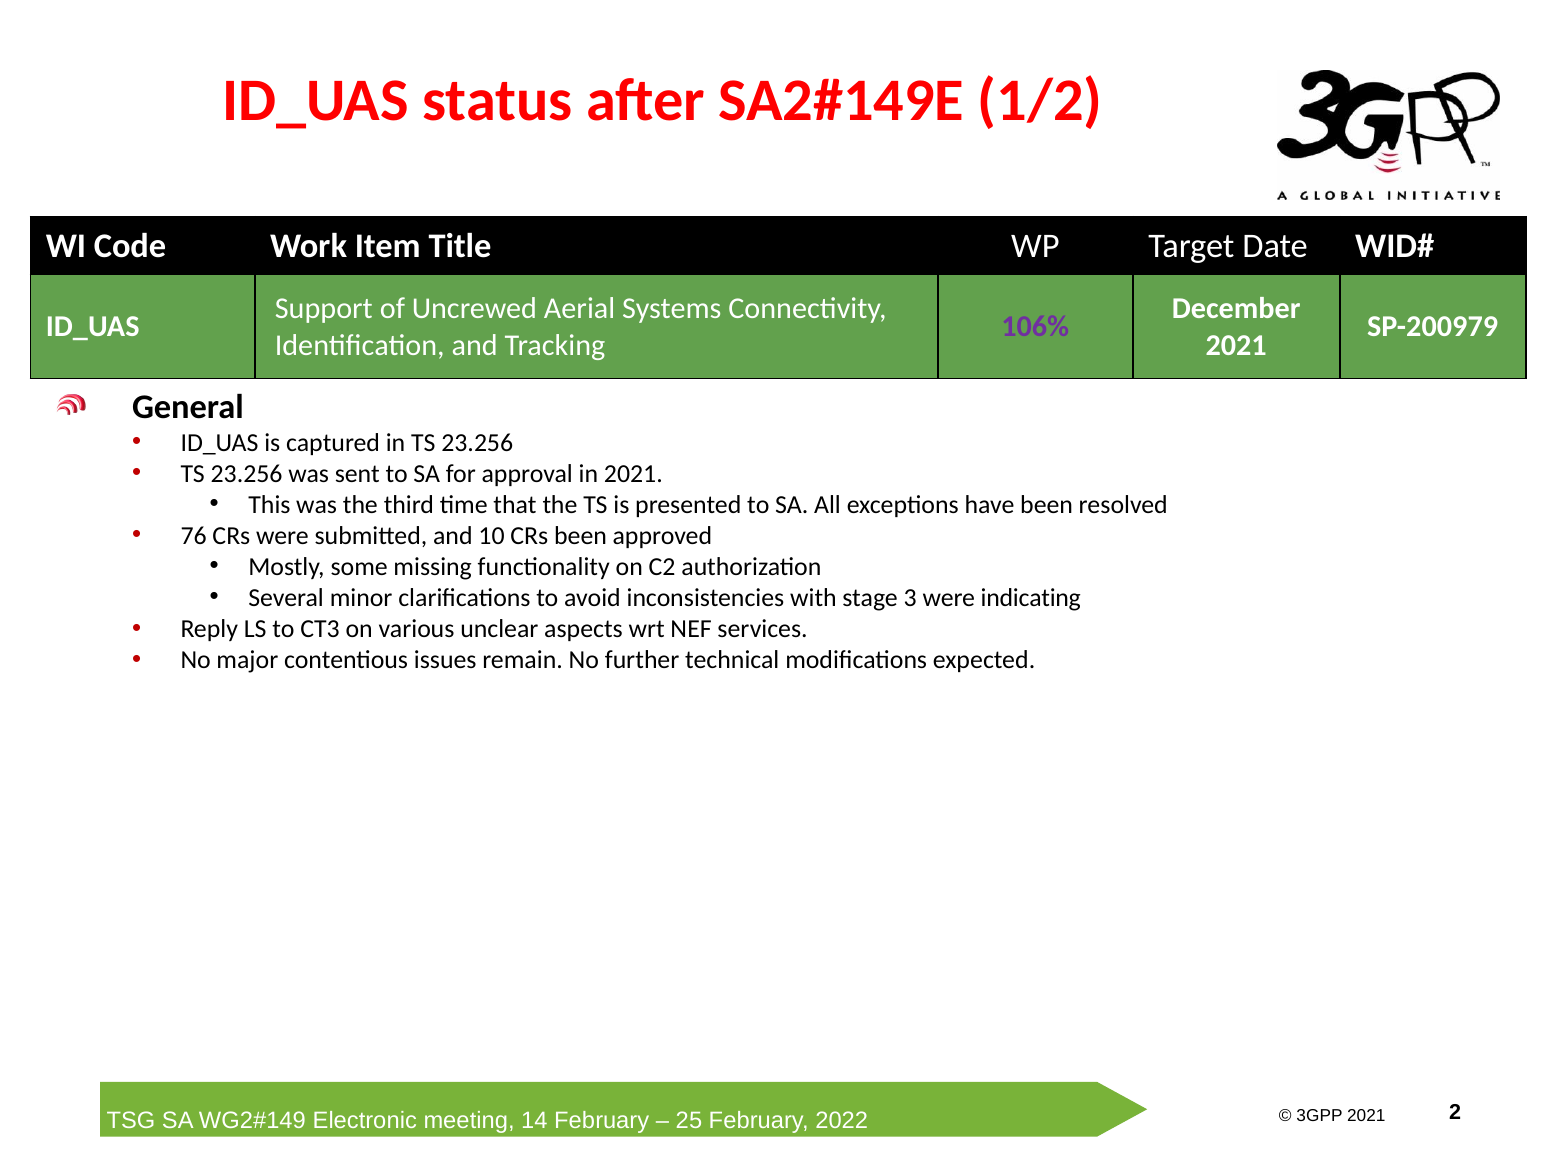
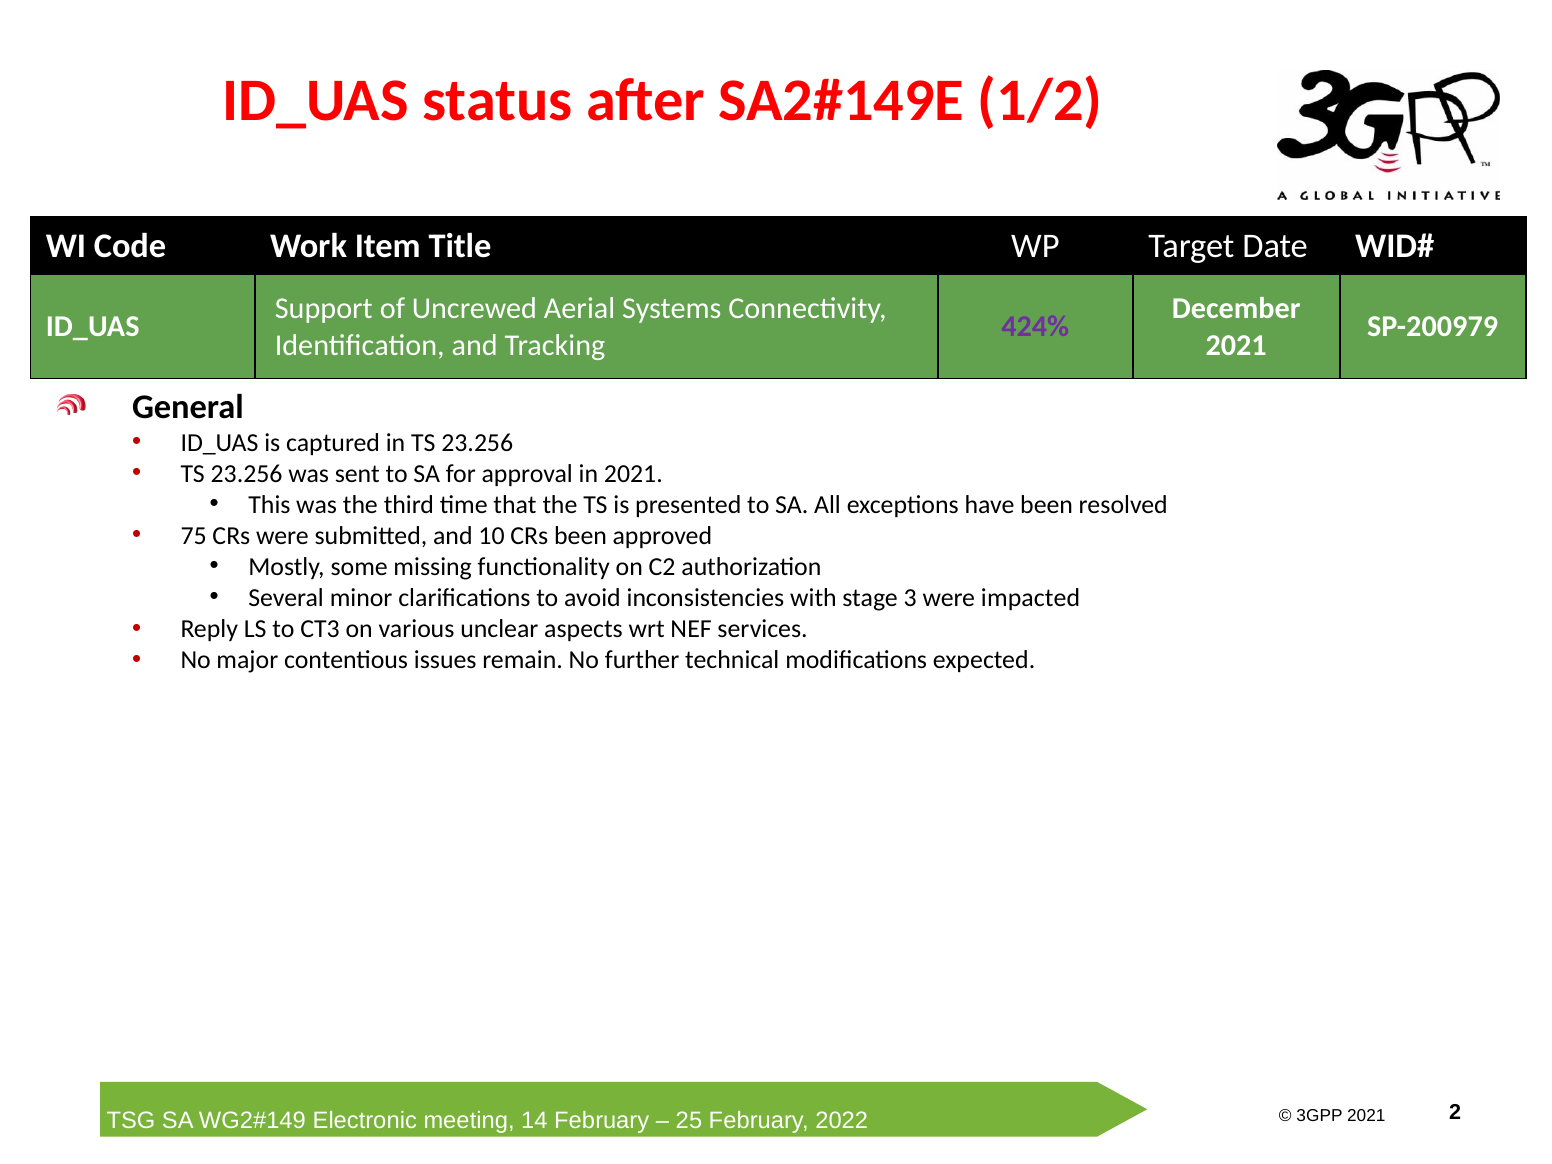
106%: 106% -> 424% (1035, 327)
76: 76 -> 75 (194, 536)
indicating: indicating -> impacted (1031, 598)
